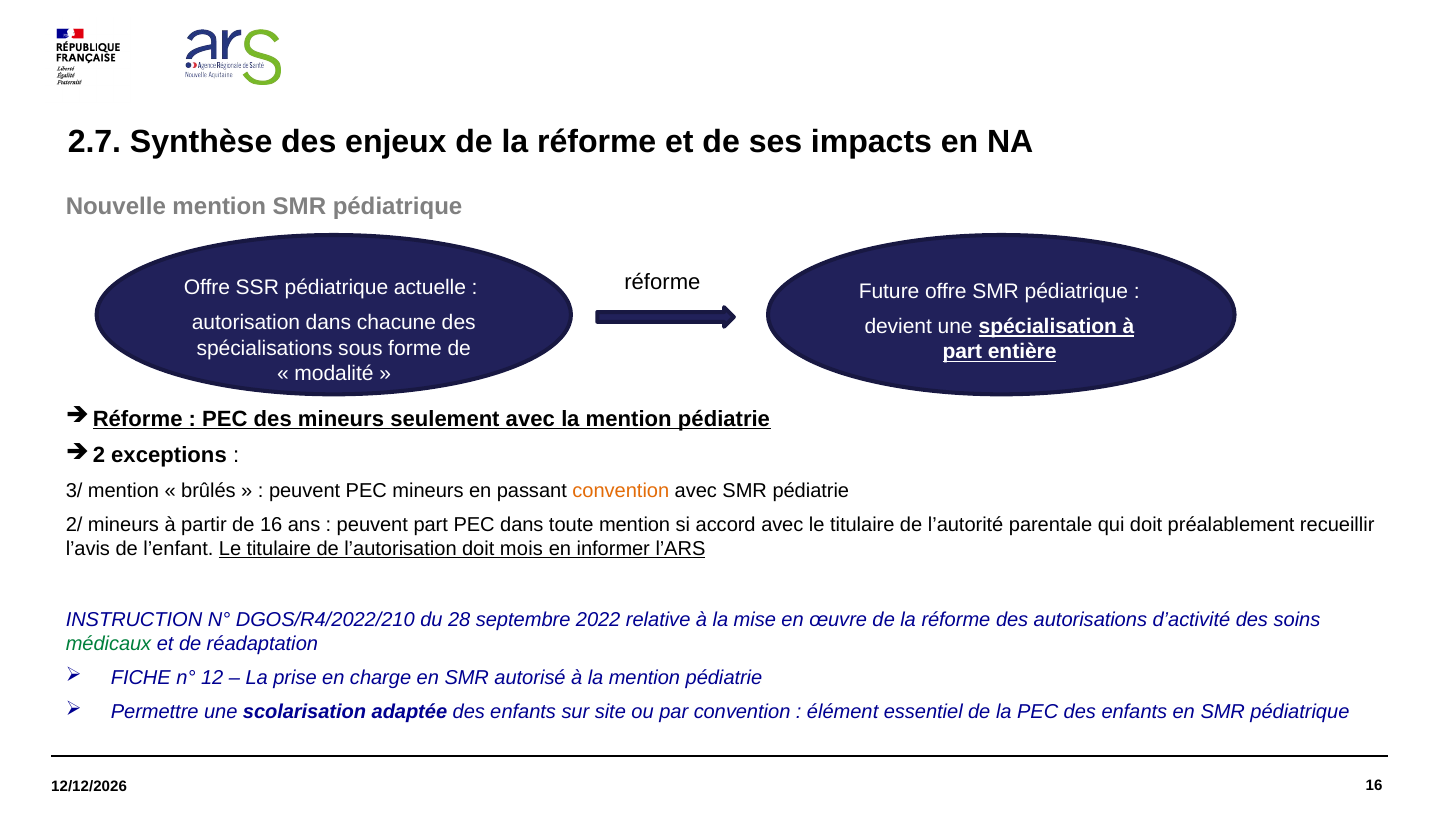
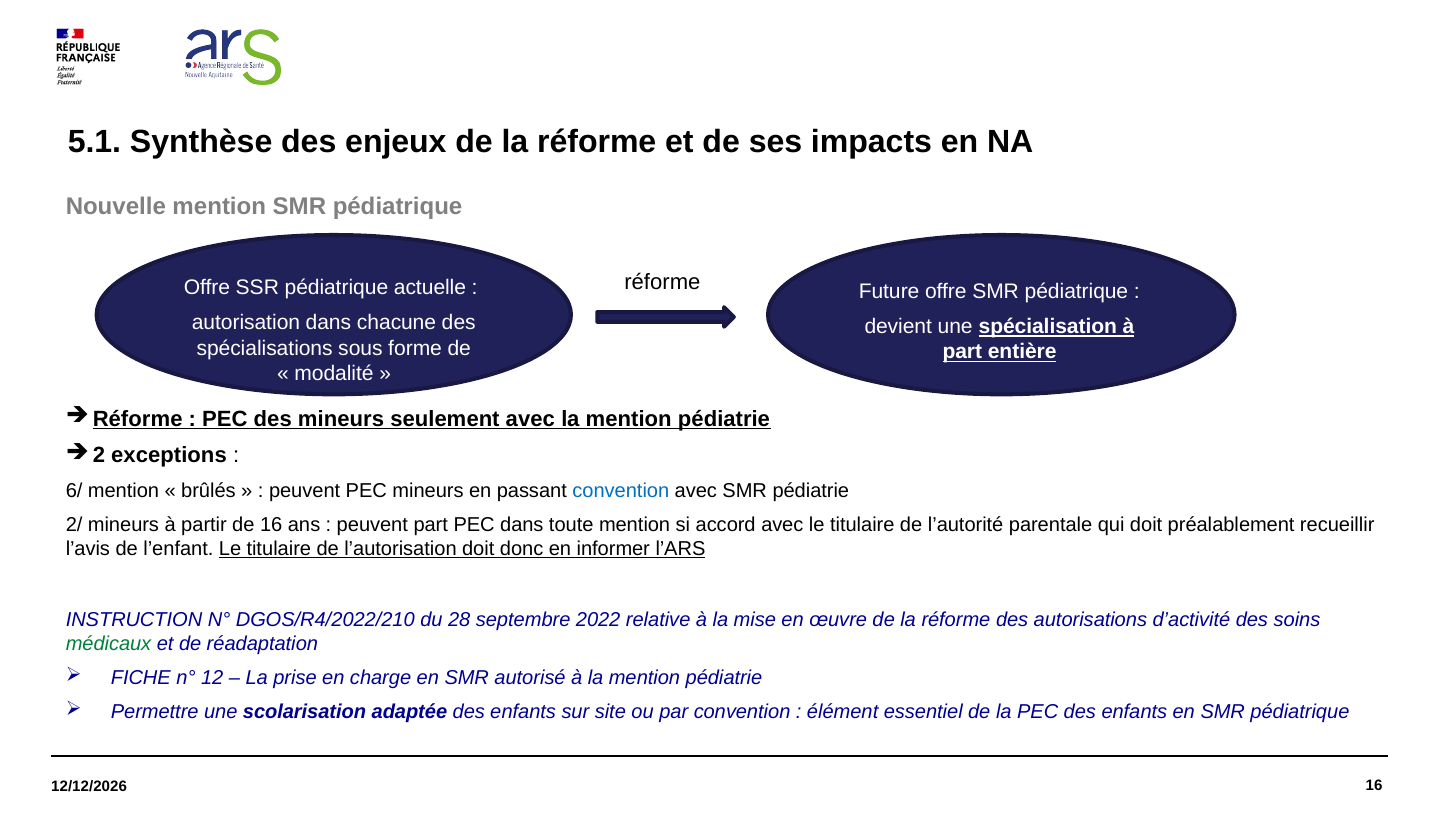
2.7: 2.7 -> 5.1 (94, 142)
3/: 3/ -> 6/ (74, 491)
convention colour: orange -> blue (621, 491)
mois: mois -> donc (522, 549)
